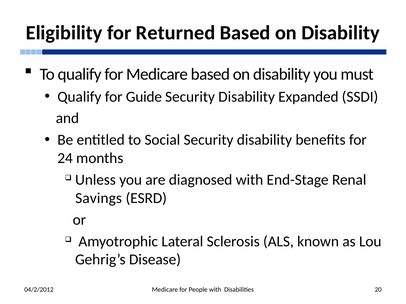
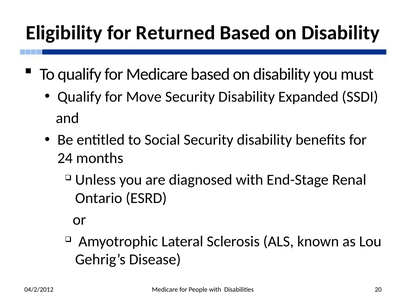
Guide: Guide -> Move (144, 97)
Savings: Savings -> Ontario (99, 198)
